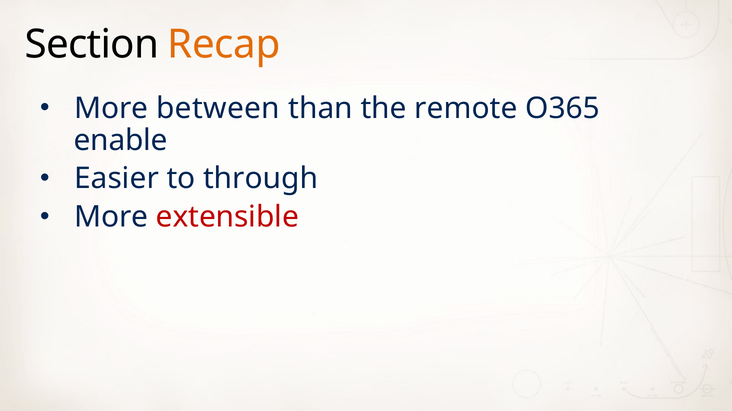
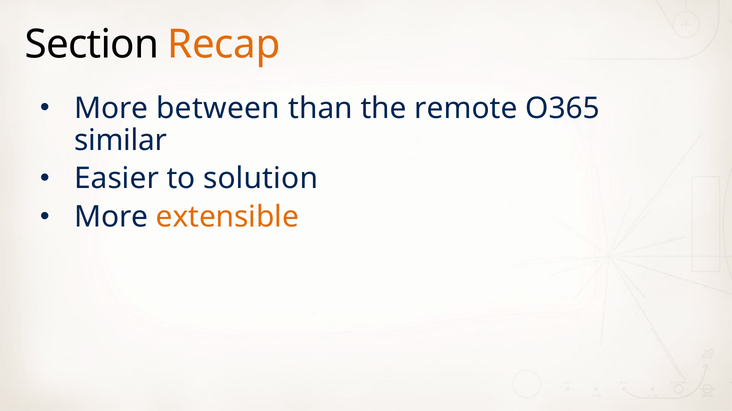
enable: enable -> similar (121, 141)
through: through -> solution (261, 179)
extensible colour: red -> orange (227, 217)
